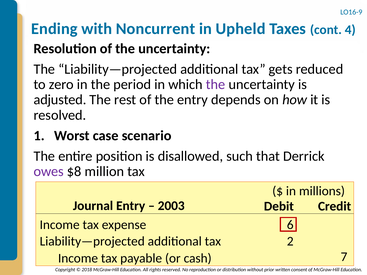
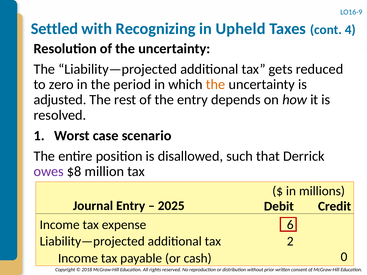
Ending: Ending -> Settled (54, 29)
Noncurrent: Noncurrent -> Recognizing (156, 29)
the colour: purple -> orange (216, 84)
2003: 2003 -> 2025 (171, 206)
7: 7 -> 0 (344, 257)
